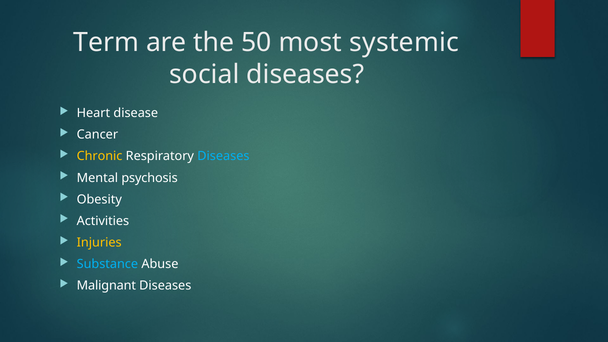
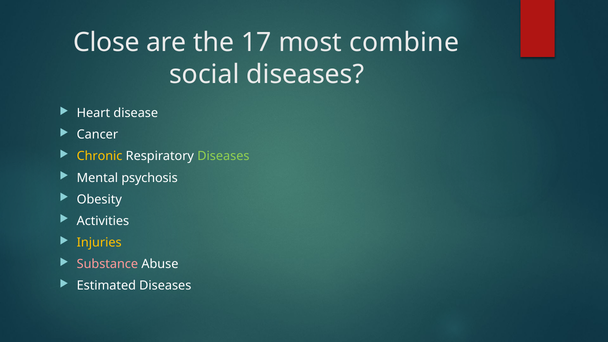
Term: Term -> Close (106, 43)
50: 50 -> 17 (256, 43)
systemic: systemic -> combine (404, 43)
Diseases colour: light blue -> light green (223, 156)
Substance colour: light blue -> pink (107, 264)
Malignant: Malignant -> Estimated (106, 286)
